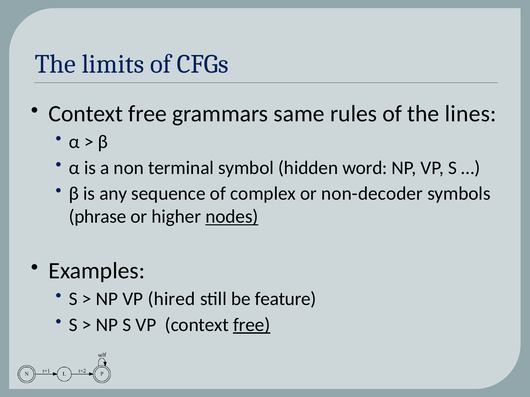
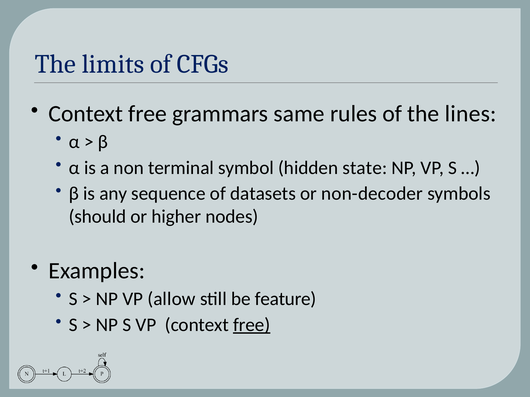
word: word -> state (365, 168)
complex: complex -> datasets (263, 194)
phrase: phrase -> should (97, 217)
nodes underline: present -> none (232, 217)
hired: hired -> allow (172, 299)
